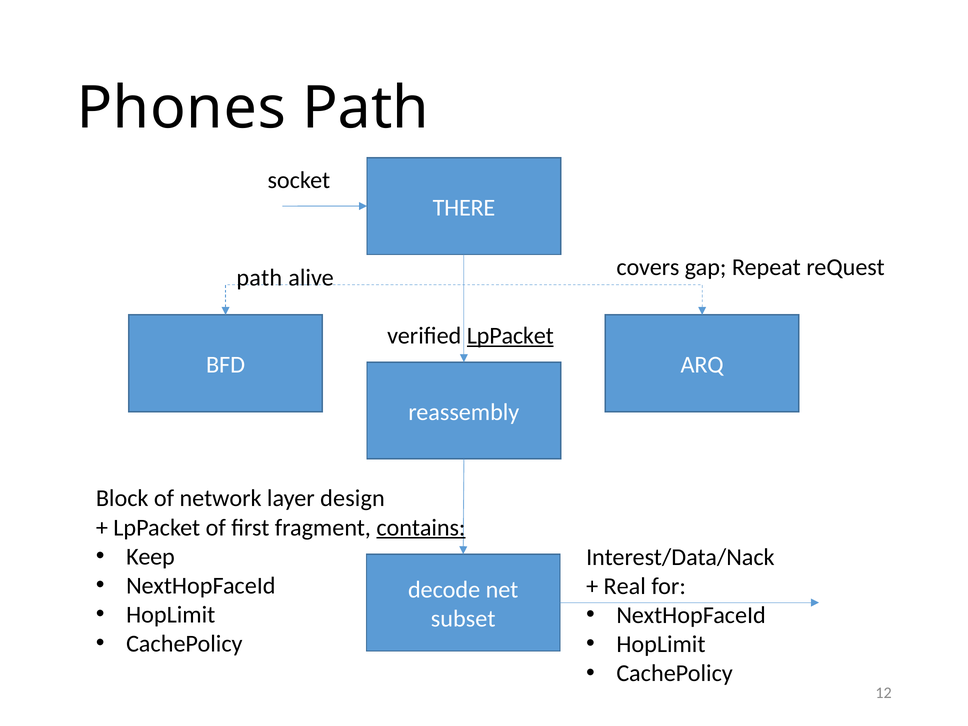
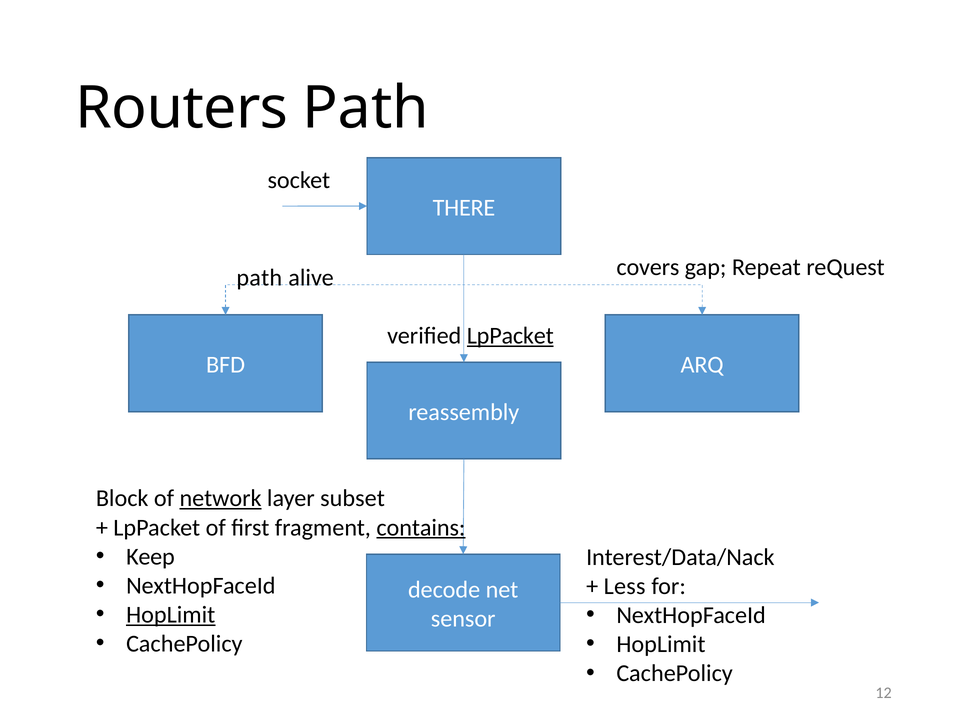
Phones: Phones -> Routers (182, 108)
network underline: none -> present (221, 498)
design: design -> subset (353, 498)
Real: Real -> Less (625, 586)
HopLimit underline: none -> present (171, 615)
subset: subset -> sensor (463, 619)
